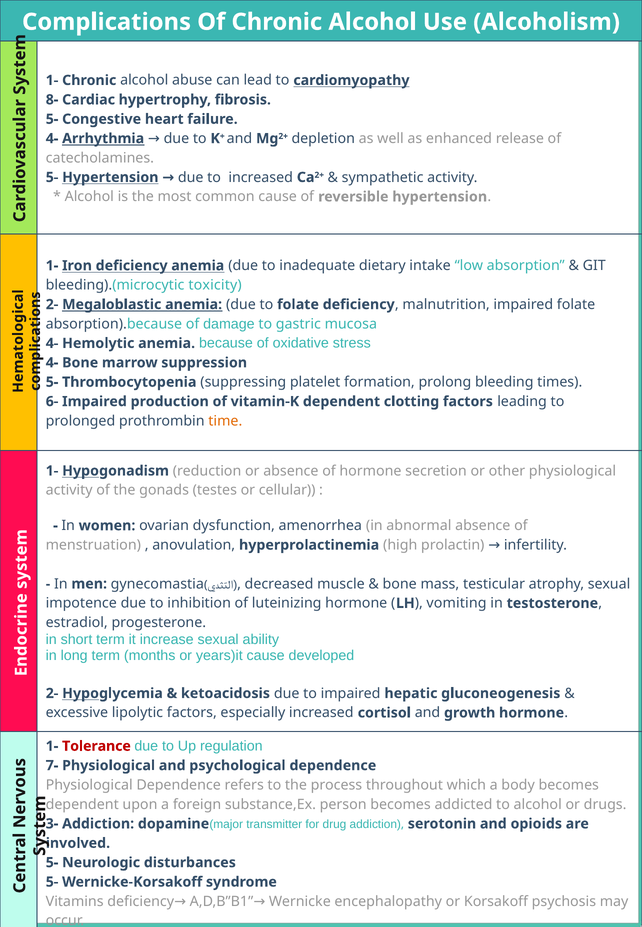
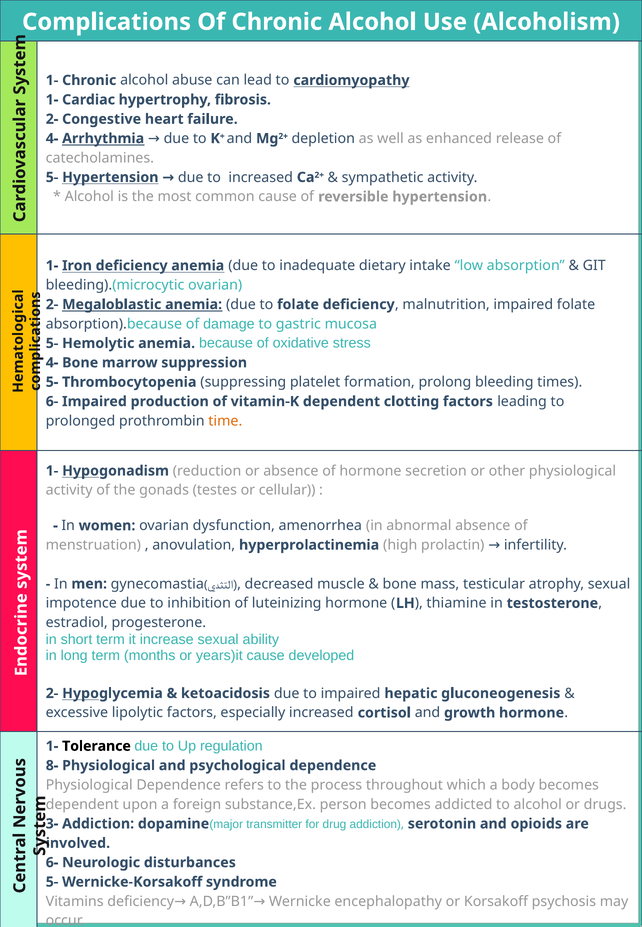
8-: 8- -> 1- (52, 100)
5-: 5- -> 2- (52, 119)
bleeding).(microcytic toxicity: toxicity -> ovarian (215, 285)
4-: 4- -> 5- (52, 343)
vomiting: vomiting -> thiamine (457, 603)
Tolerance colour: red -> black (96, 746)
7-: 7- -> 8- (52, 766)
5-: 5- -> 6- (52, 863)
